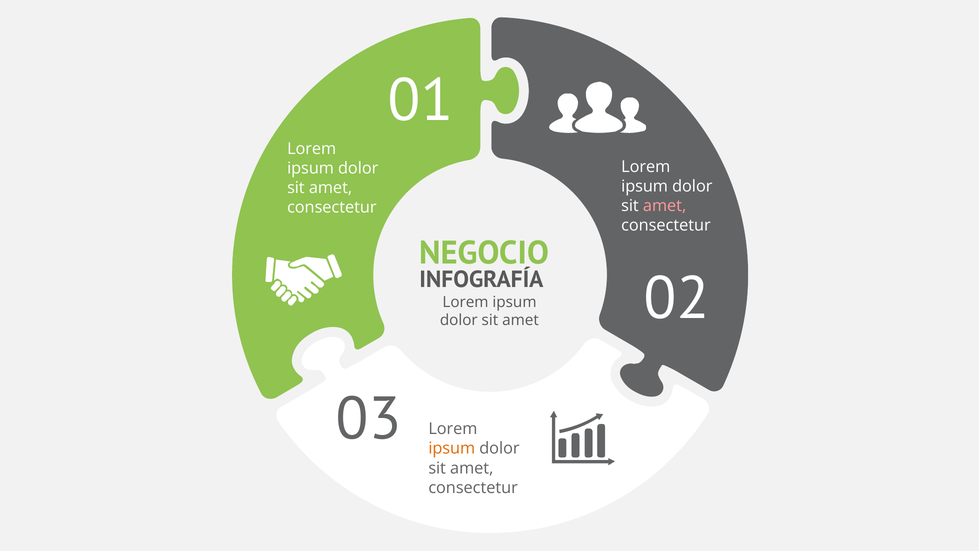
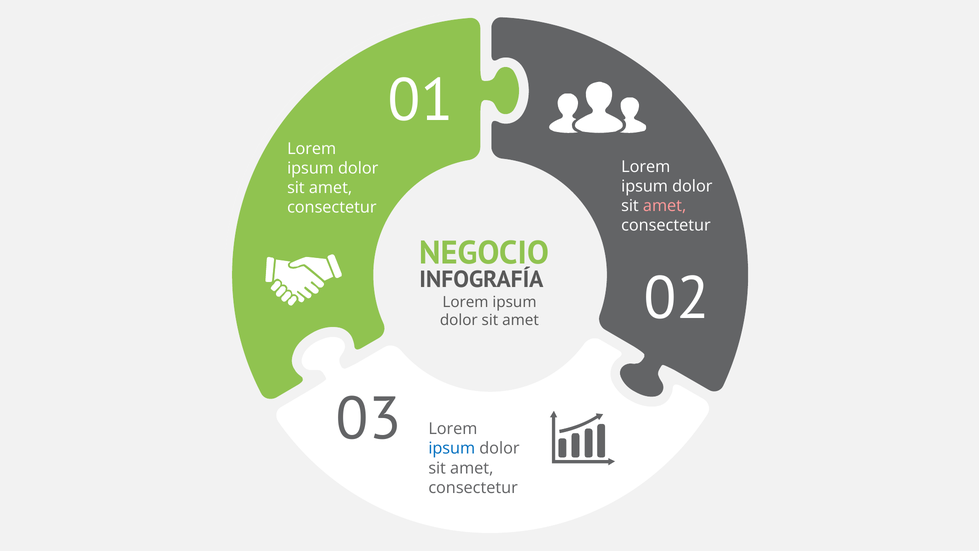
ipsum colour: orange -> blue (452, 448)
